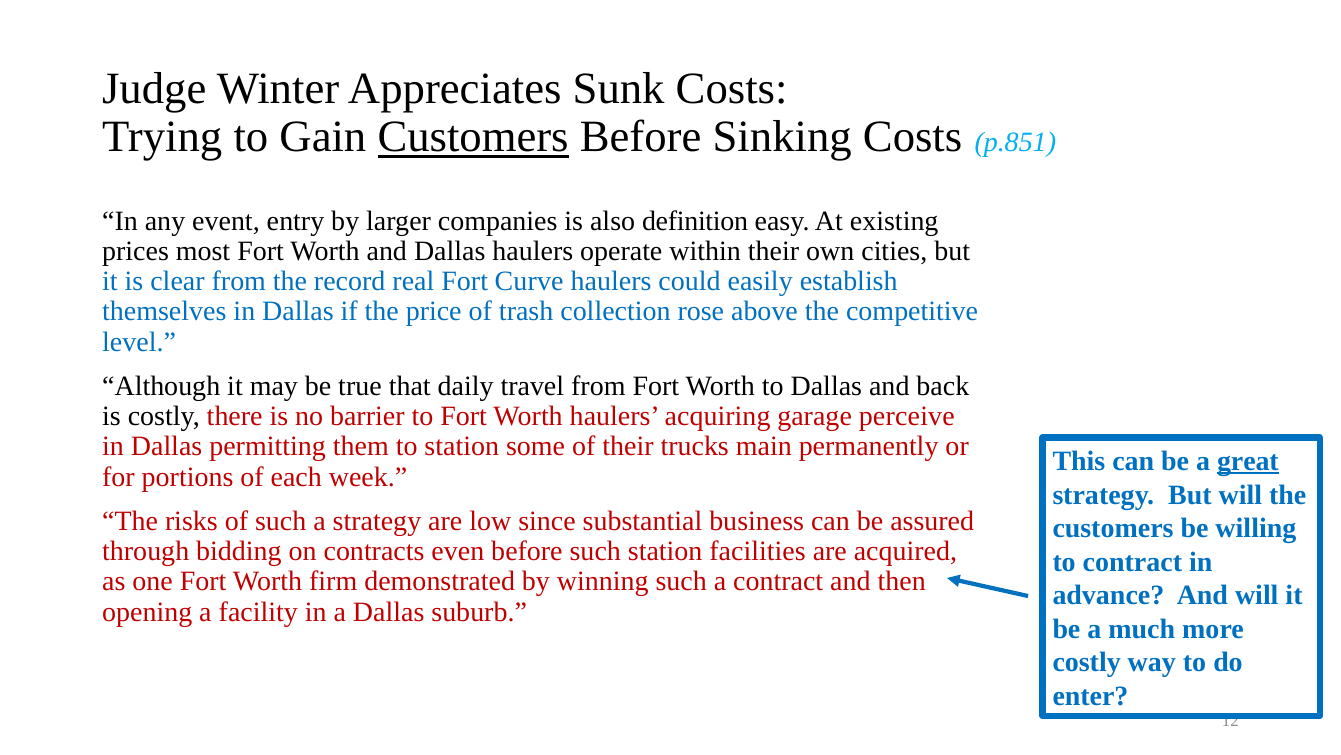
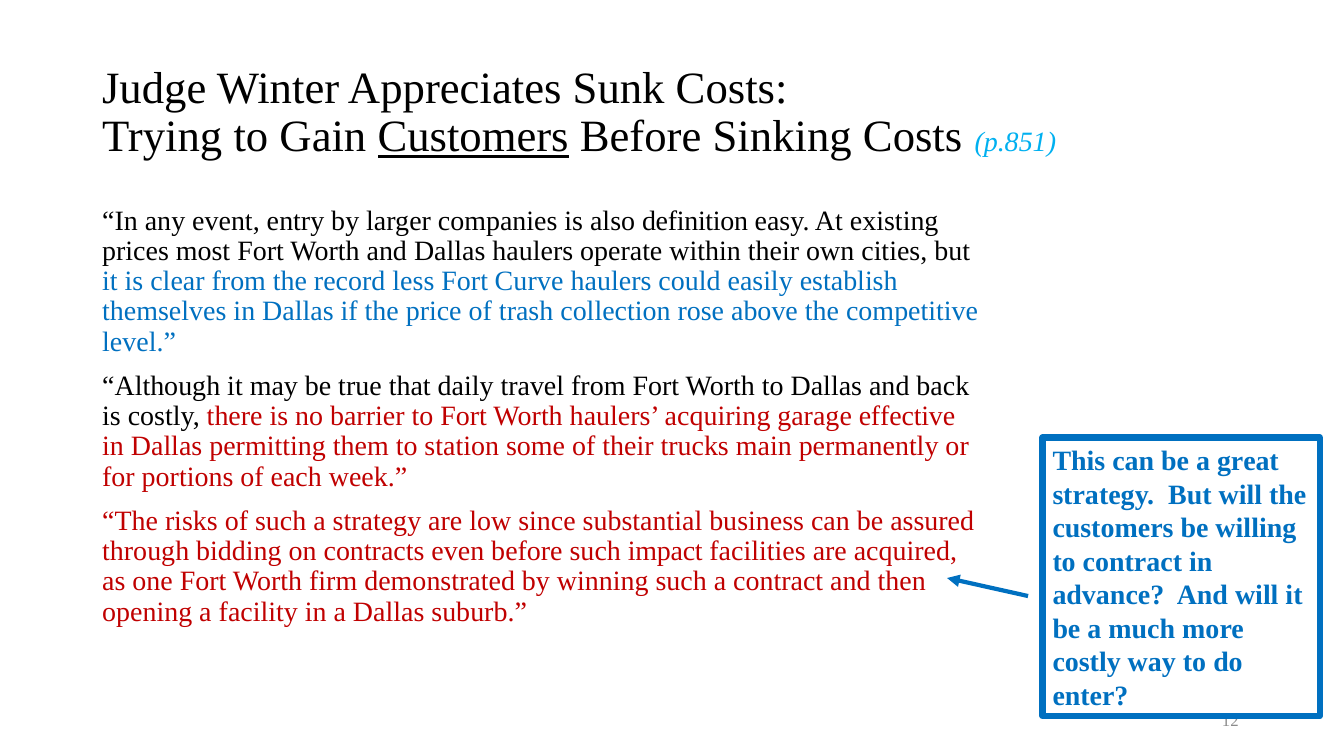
real: real -> less (413, 281)
perceive: perceive -> effective (907, 416)
great underline: present -> none (1248, 461)
such station: station -> impact (665, 551)
